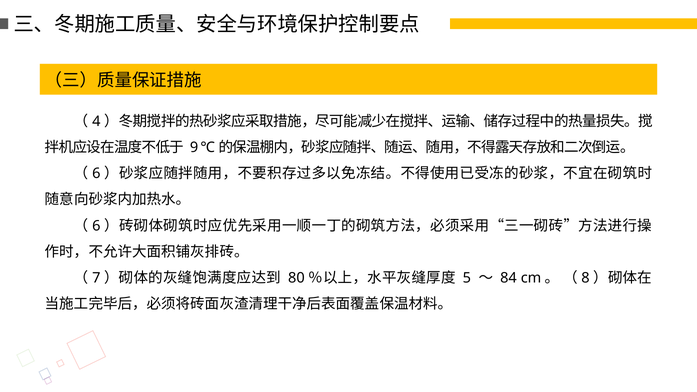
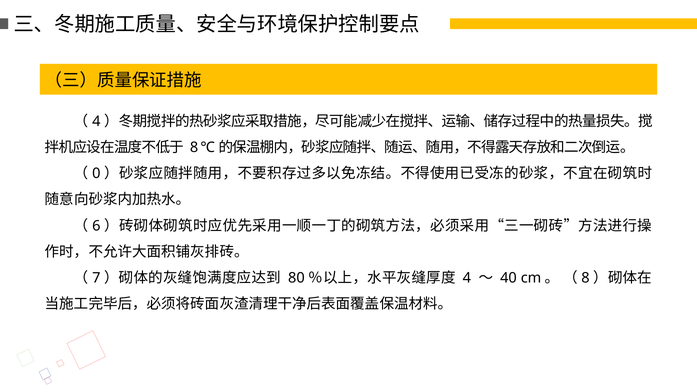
9: 9 -> 8 (194, 147)
6: 6 -> 0 (96, 174)
5: 5 -> 4 (467, 278)
84: 84 -> 40 (508, 278)
